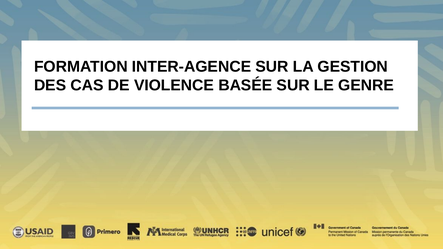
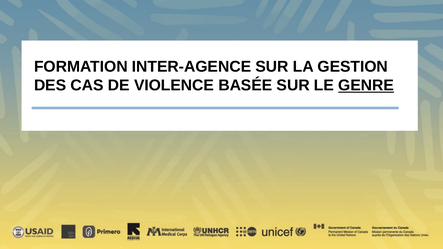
GENRE underline: none -> present (366, 85)
